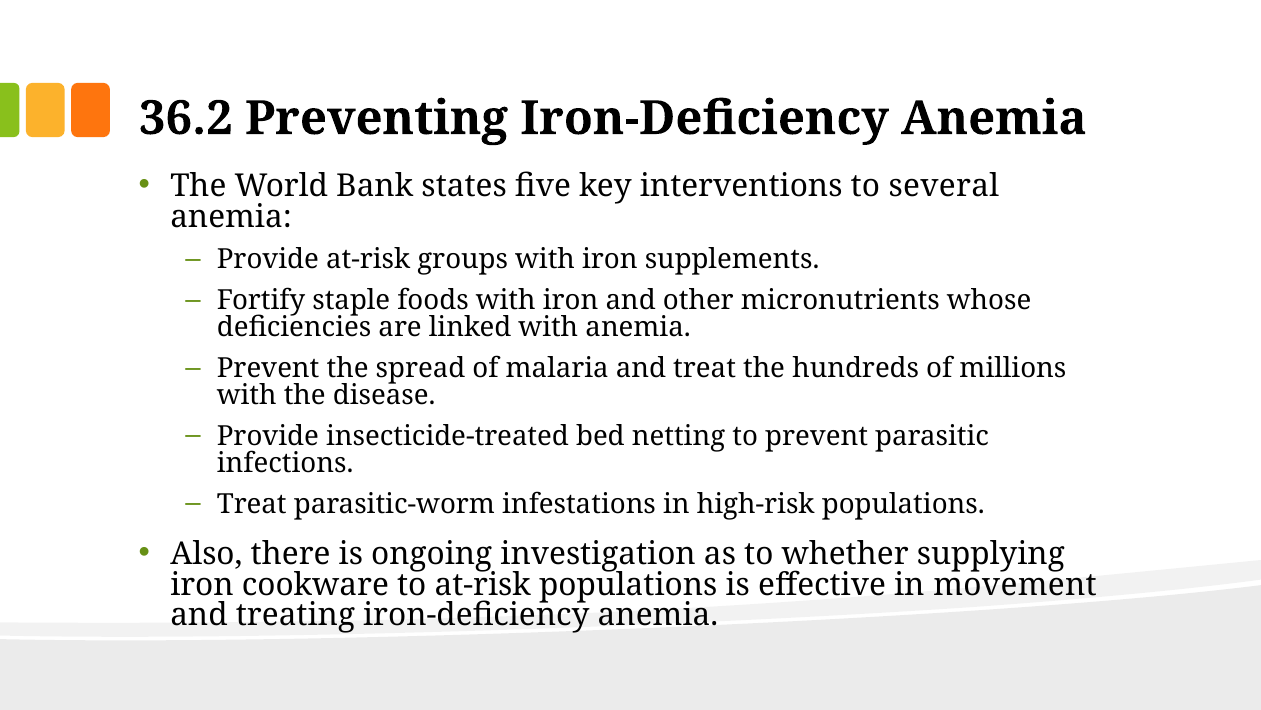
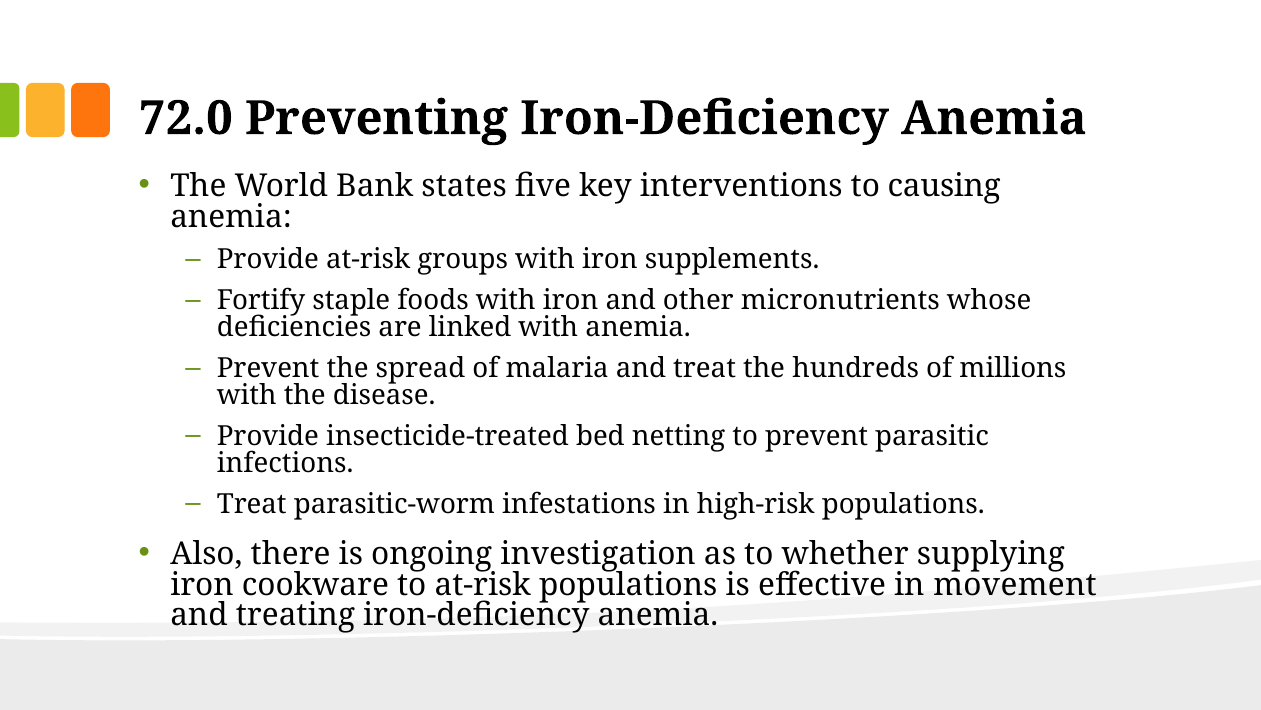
36.2: 36.2 -> 72.0 (186, 118)
several: several -> causing (944, 186)
